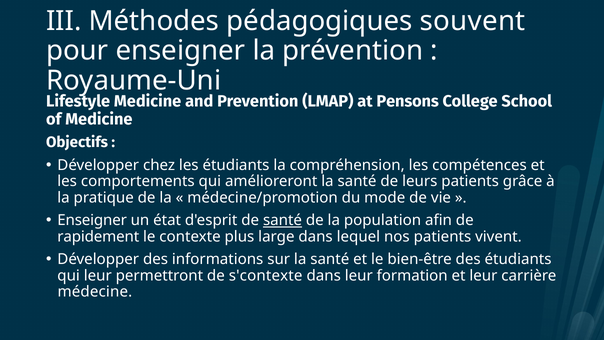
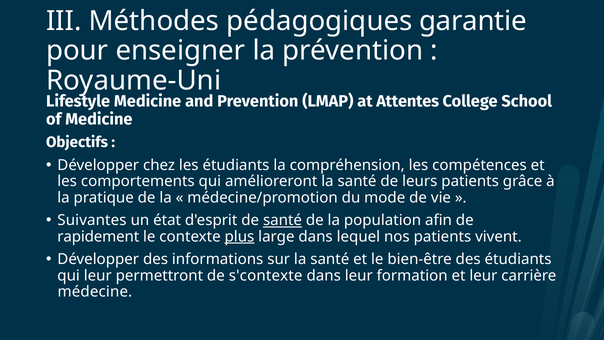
souvent: souvent -> garantie (473, 21)
Pensons: Pensons -> Attentes (408, 101)
Enseigner: Enseigner -> Suivantes (92, 220)
plus underline: none -> present (239, 236)
